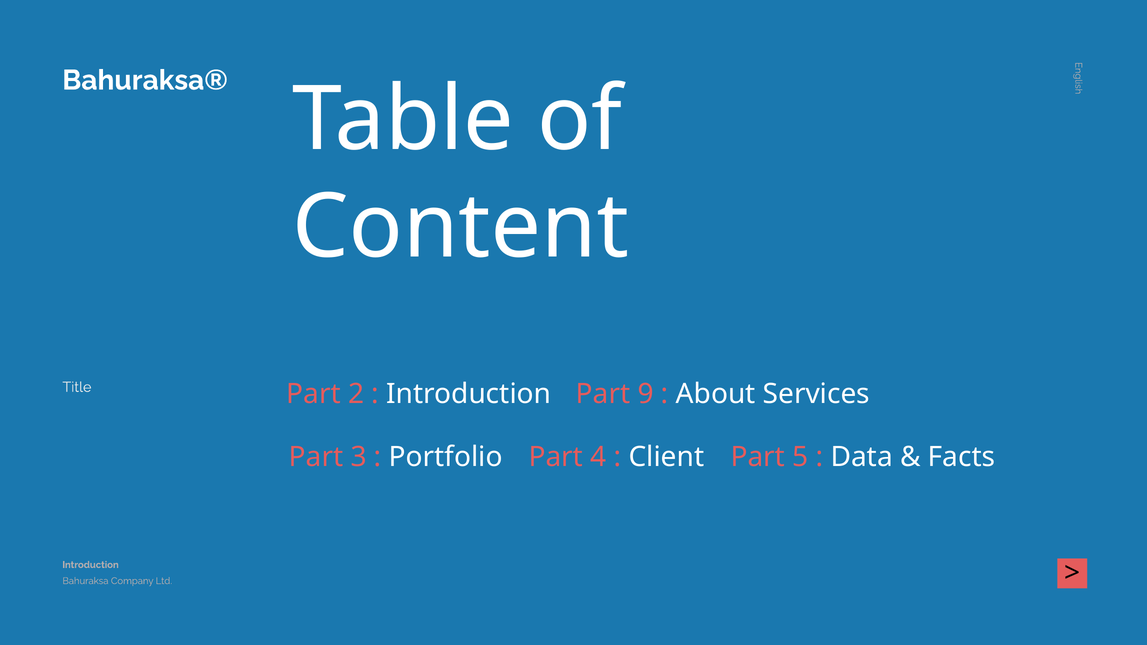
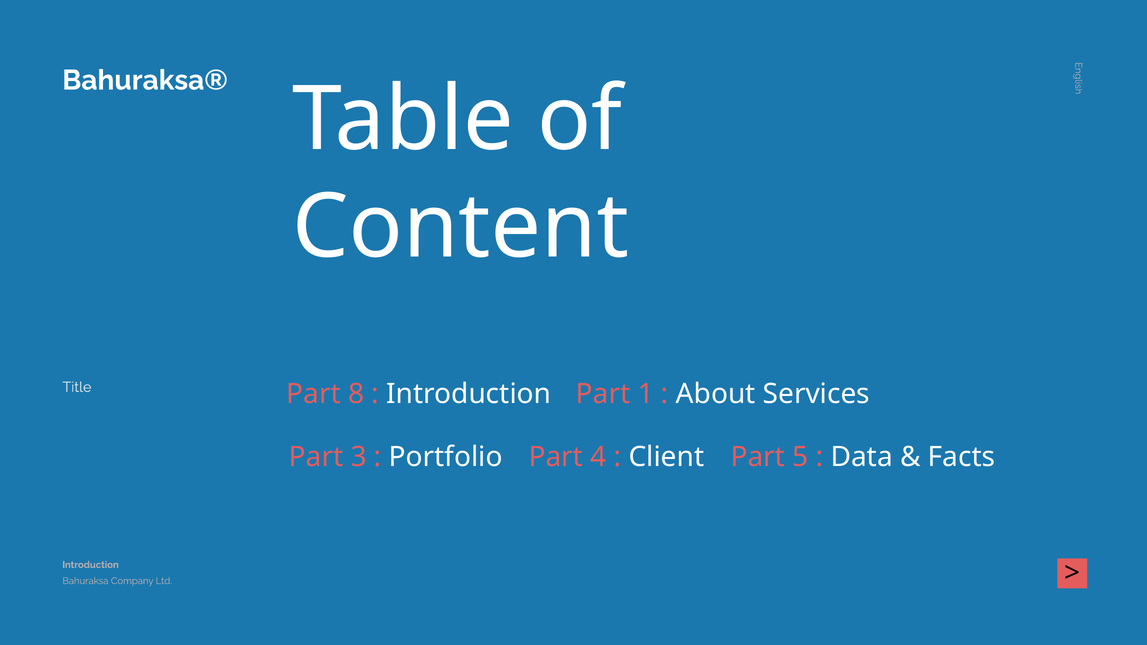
2: 2 -> 8 (356, 394)
9: 9 -> 1 (646, 394)
